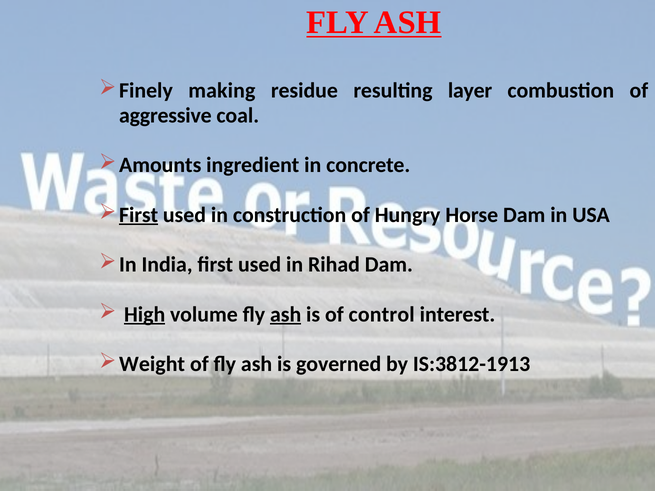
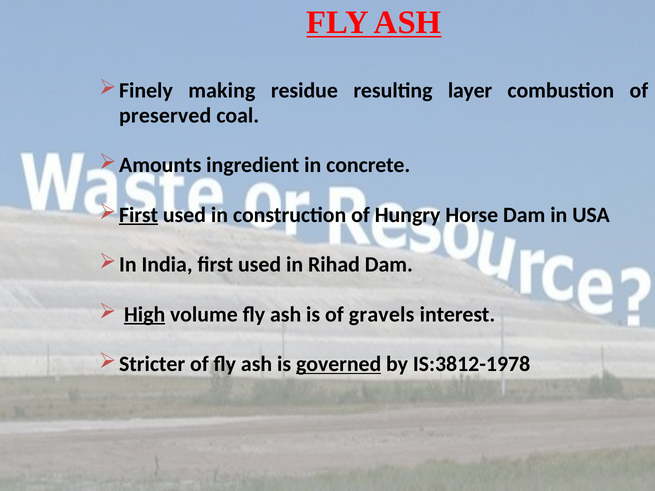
aggressive: aggressive -> preserved (165, 115)
ash underline: present -> none (286, 315)
control: control -> gravels (382, 315)
Weight: Weight -> Stricter (152, 364)
governed underline: none -> present (339, 364)
IS:3812-1913: IS:3812-1913 -> IS:3812-1978 (472, 364)
